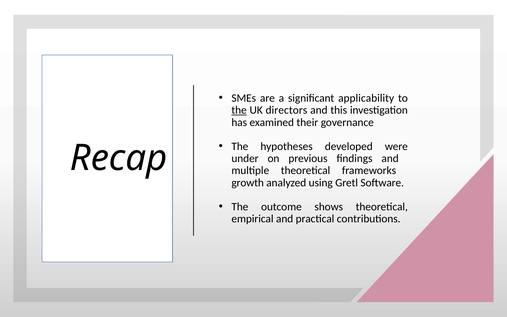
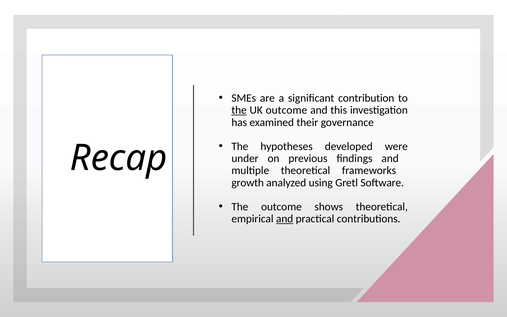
applicability: applicability -> contribution (366, 98)
UK directors: directors -> outcome (286, 110)
and underline: none -> present (285, 219)
